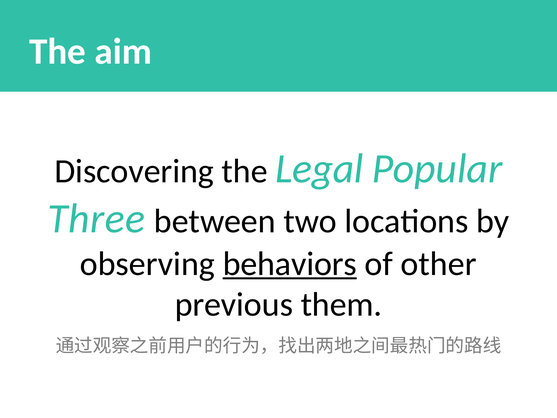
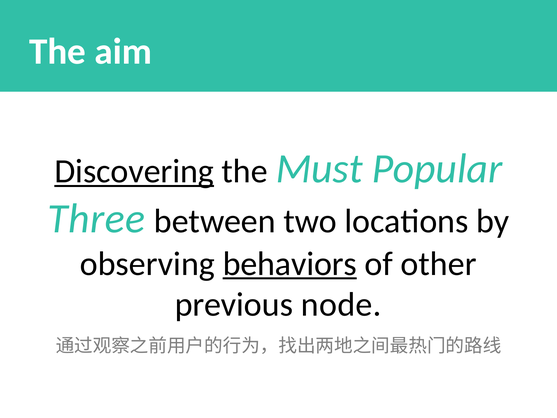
Discovering underline: none -> present (134, 171)
Legal: Legal -> Must (319, 169)
them: them -> node (341, 304)
